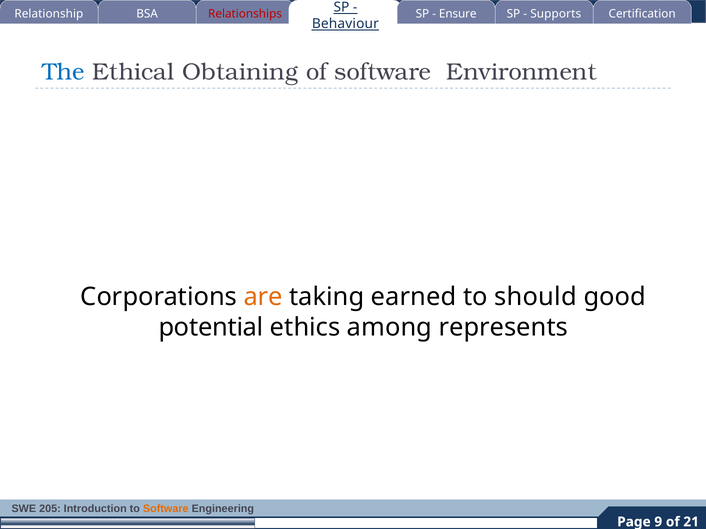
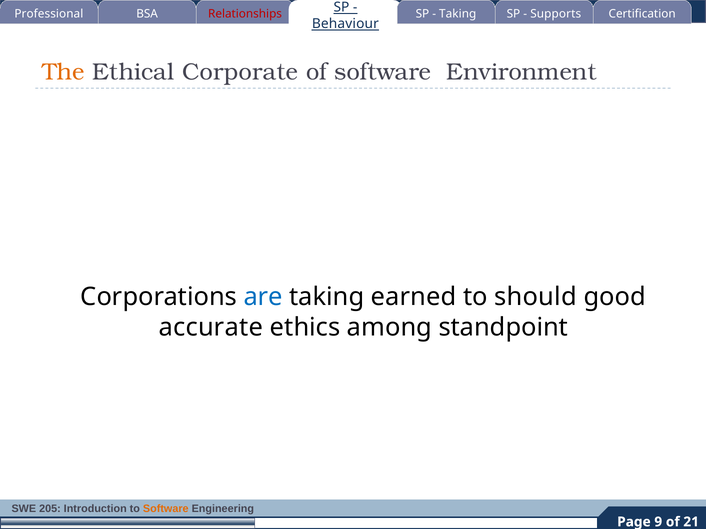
Relationship: Relationship -> Professional (49, 14)
Ensure: Ensure -> Taking (458, 14)
The colour: blue -> orange (64, 72)
Obtaining: Obtaining -> Corporate (240, 72)
are colour: orange -> blue (263, 297)
potential: potential -> accurate (211, 328)
represents: represents -> standpoint (503, 328)
